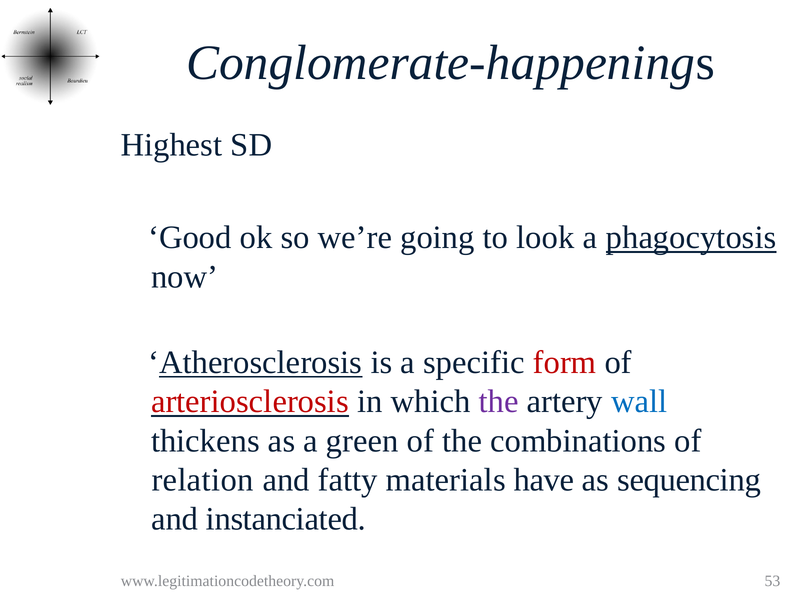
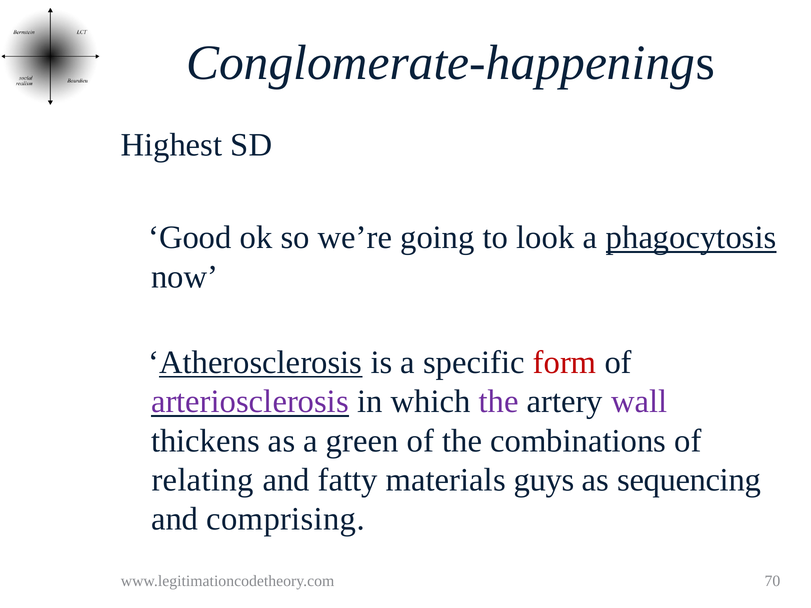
arteriosclerosis colour: red -> purple (250, 402)
wall colour: blue -> purple (639, 402)
relation: relation -> relating (203, 480)
have: have -> guys (544, 480)
instanciated: instanciated -> comprising (286, 519)
53: 53 -> 70 (772, 581)
